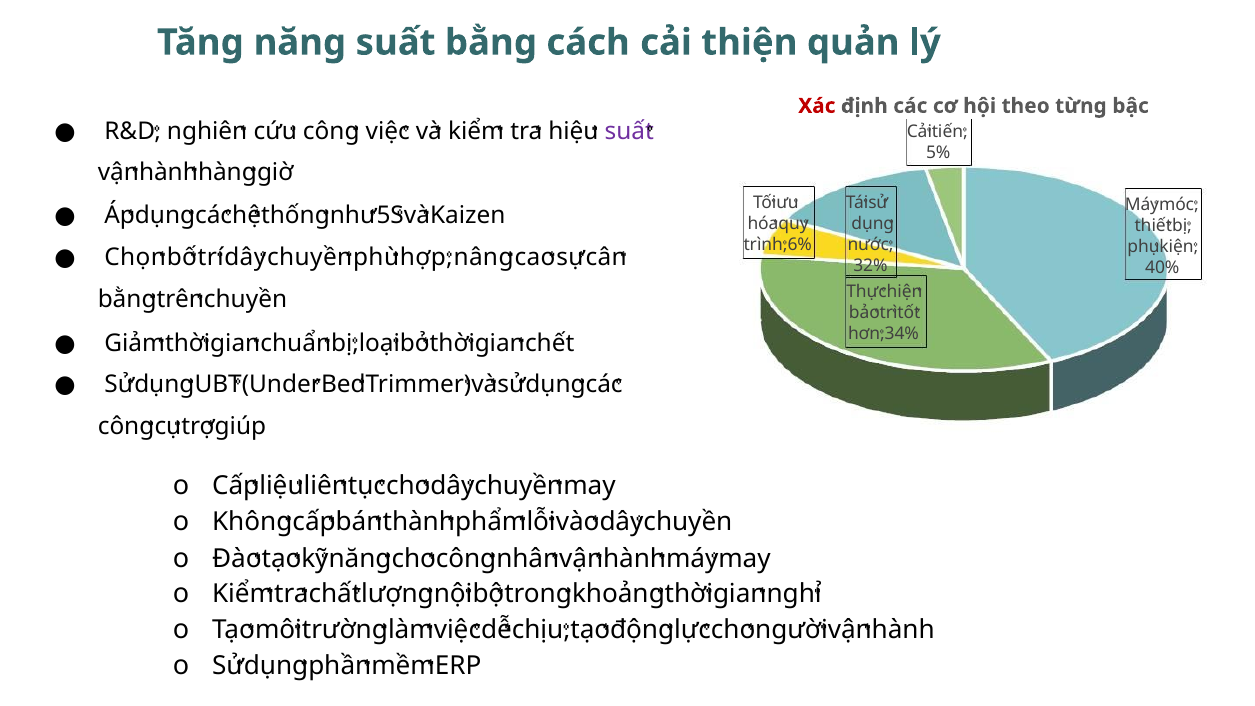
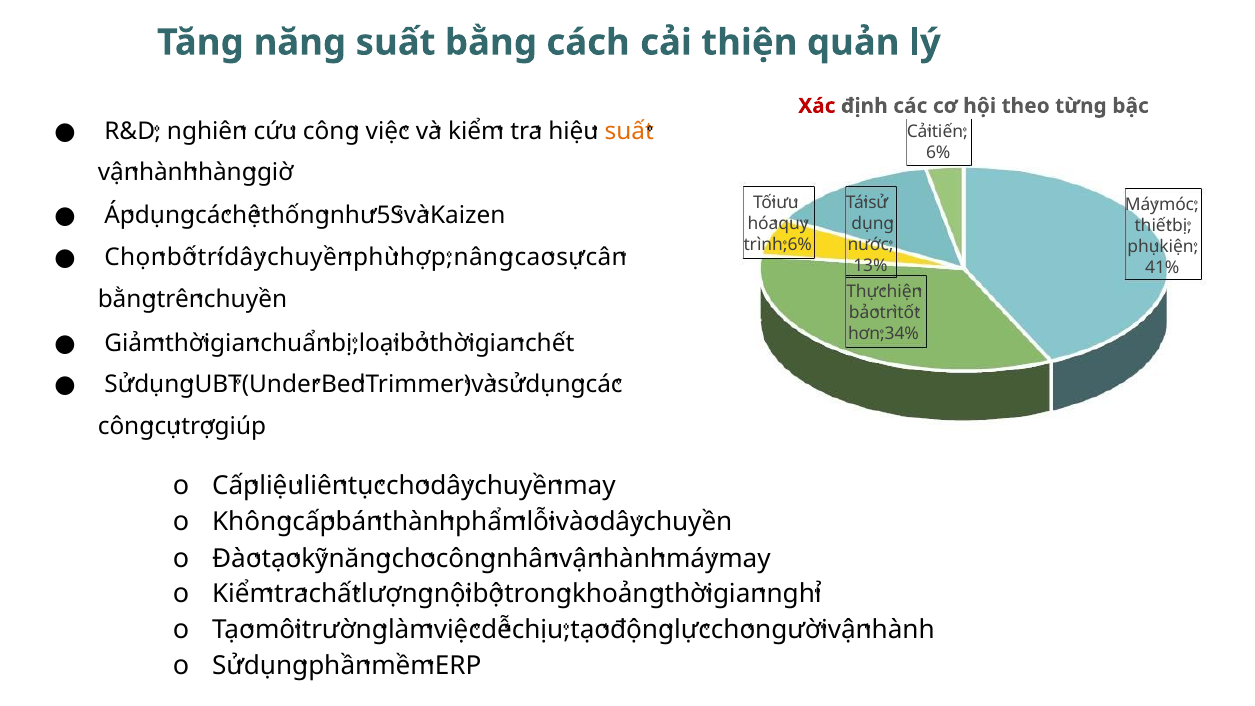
suất colour: purple -> orange (629, 131)
5%: 5% -> 6% (938, 152)
32%: 32% -> 13% (870, 266)
40%: 40% -> 41% (1162, 267)
